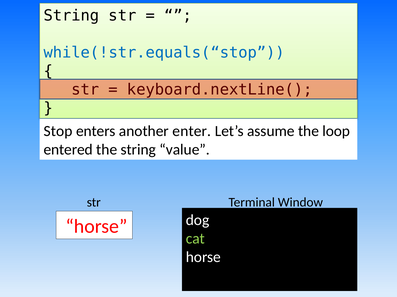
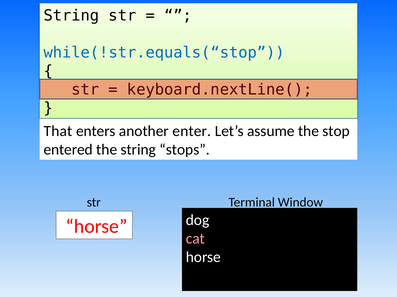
Stop: Stop -> That (58, 131)
loop: loop -> stop (336, 131)
value: value -> stops (185, 150)
cat colour: light green -> pink (195, 239)
